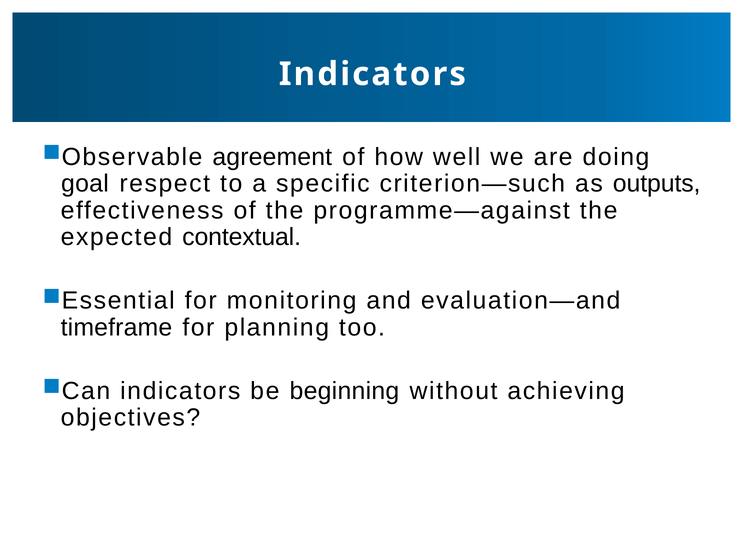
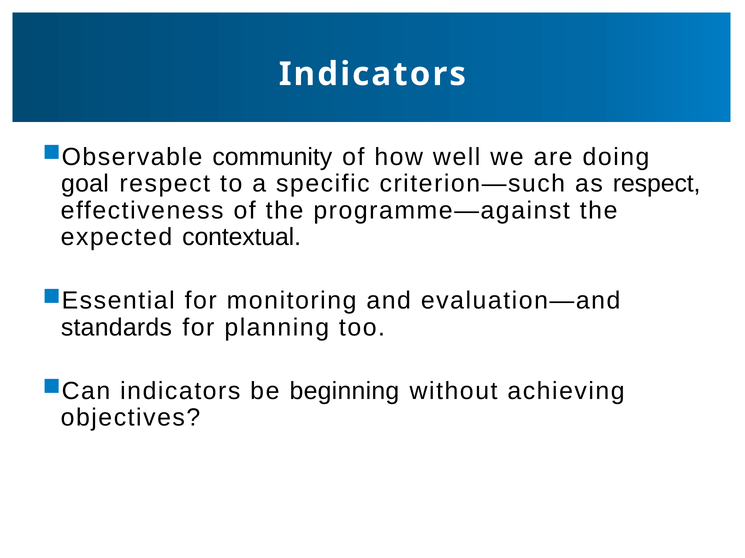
agreement: agreement -> community (272, 157)
as outputs: outputs -> respect (657, 184)
timeframe: timeframe -> standards (116, 328)
